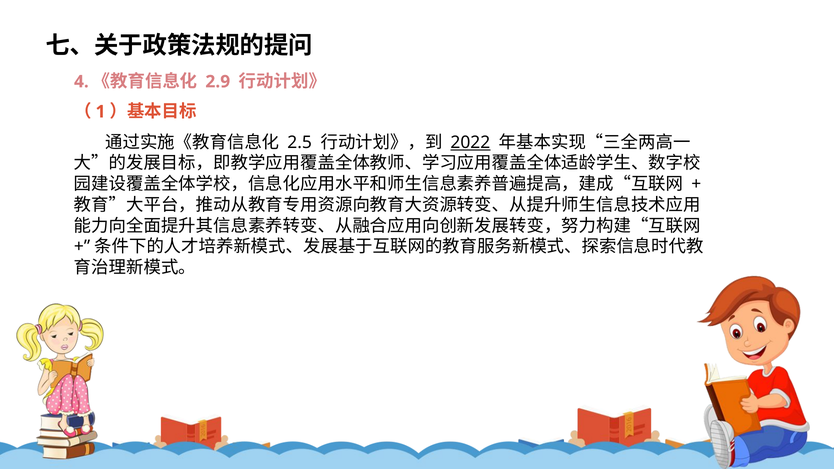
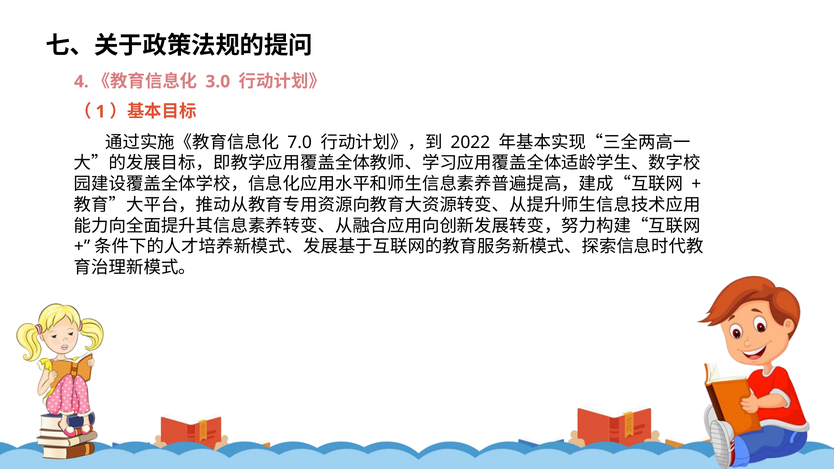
2.9: 2.9 -> 3.0 (218, 82)
2.5: 2.5 -> 7.0 (300, 142)
2022 underline: present -> none (470, 142)
